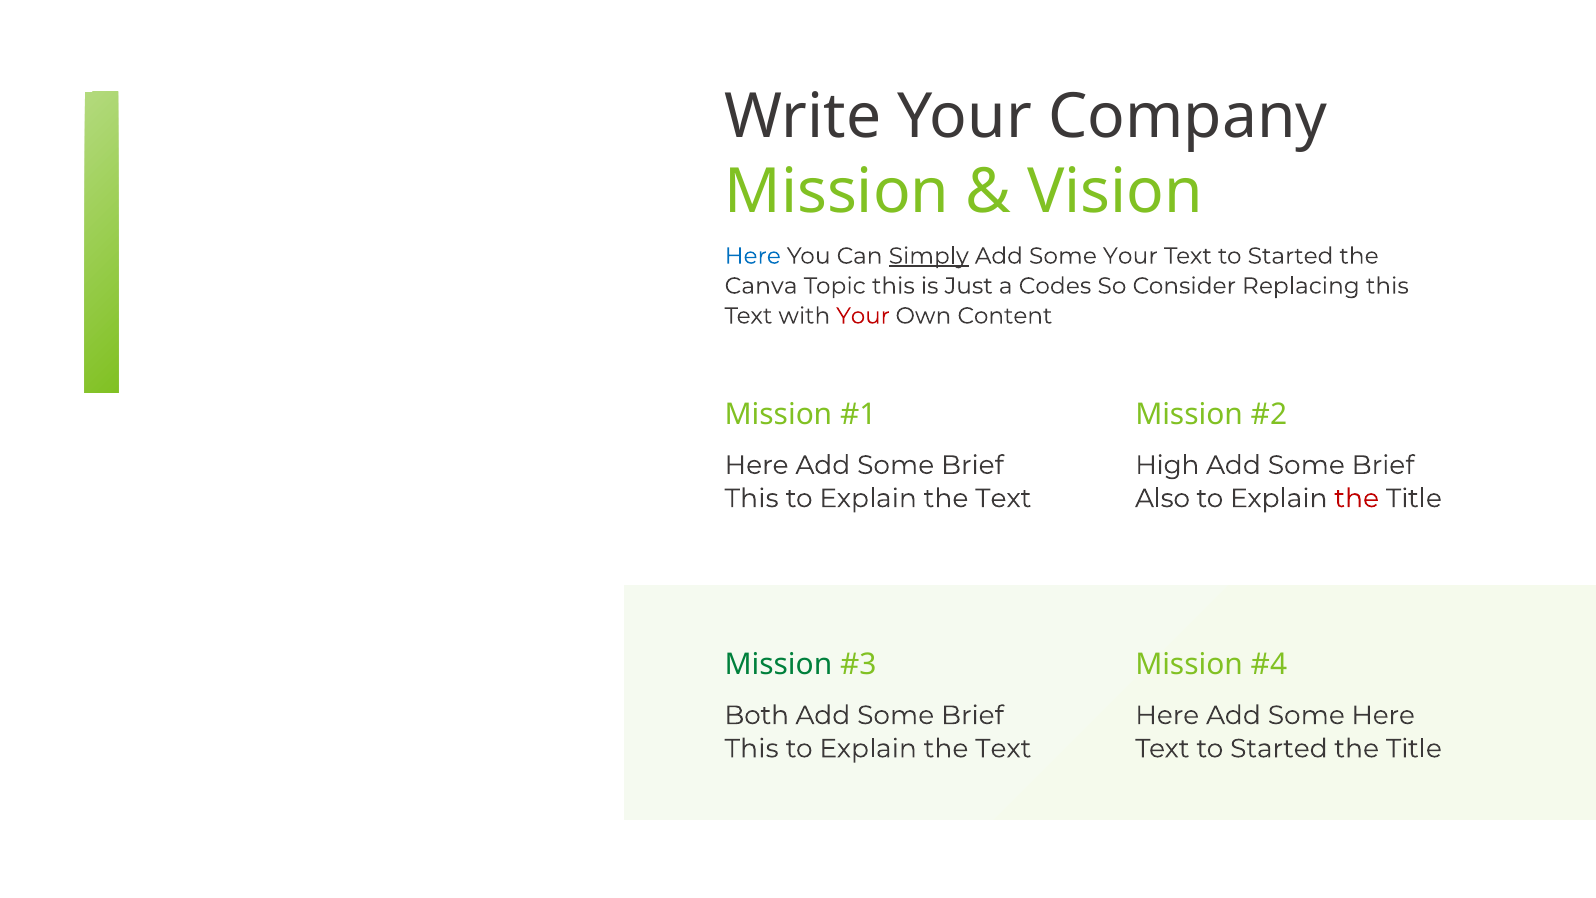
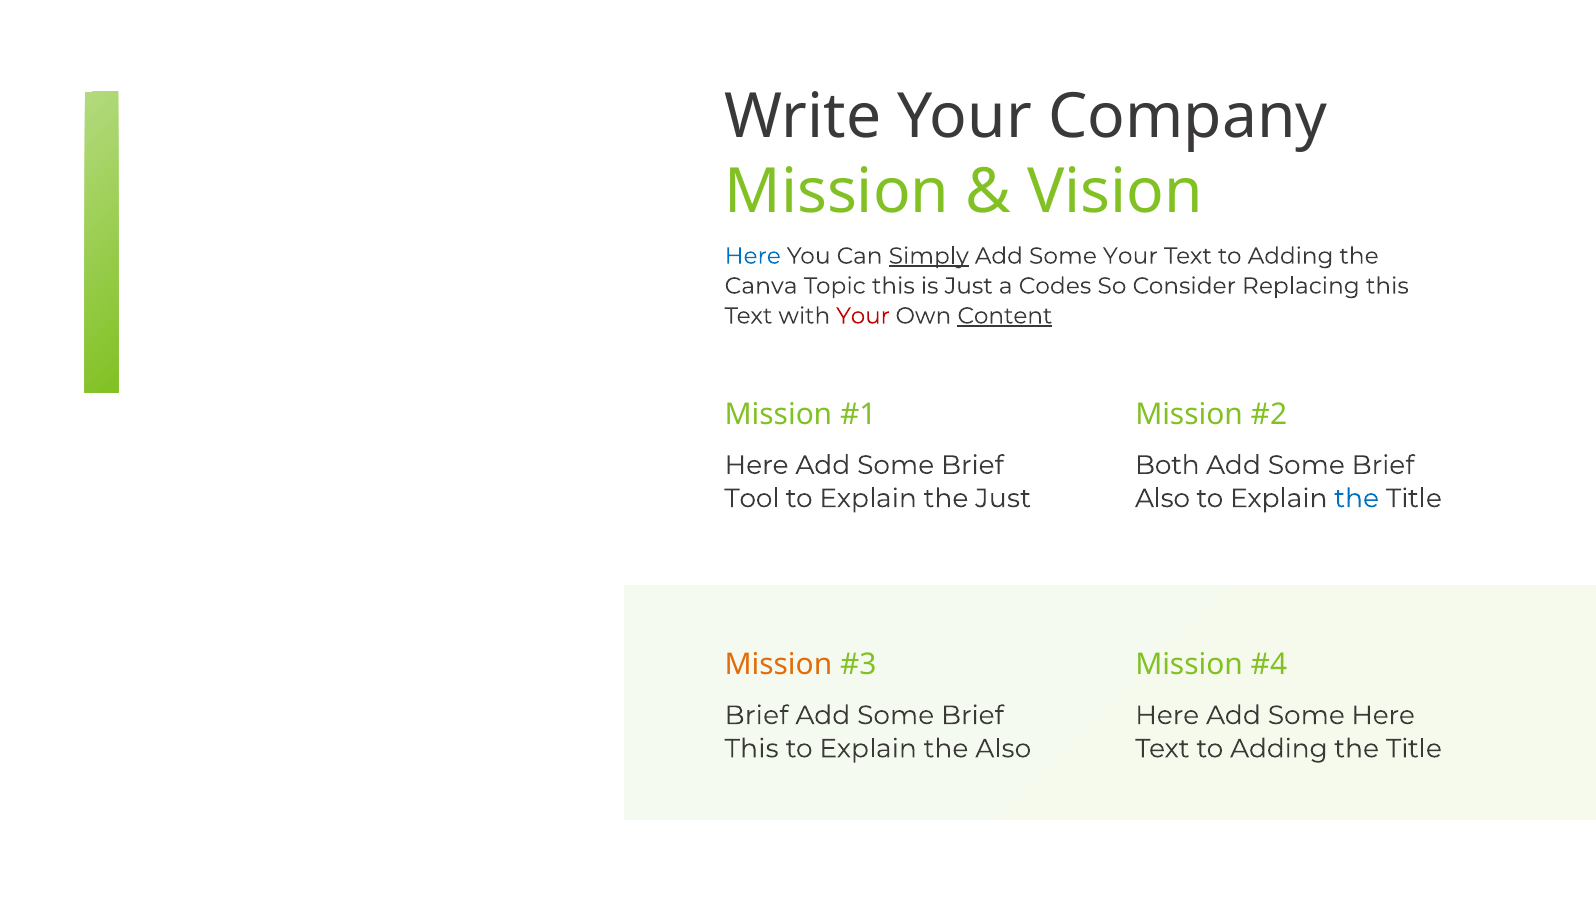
Started: Started -> Adding (1291, 256)
Content underline: none -> present (1005, 316)
High: High -> Both (1167, 465)
This: This -> Tool (752, 498)
Text: Text -> Just (1003, 498)
the colour: red -> blue (1357, 498)
Mission colour: green -> orange (778, 664)
Both: Both -> Brief (756, 715)
Text: Text -> Also (1003, 748)
Started: Started -> Adding (1279, 748)
